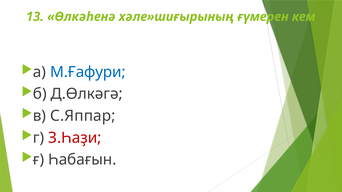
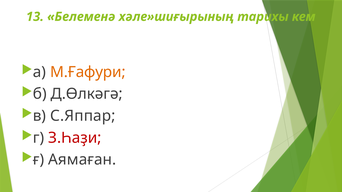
Өлкәһенә: Өлкәһенә -> Белеменә (81, 17)
ғүмерен: ғүмерен -> тарихы (263, 17)
М.Ғафури colour: blue -> orange (88, 72)
Һабағын: Һабағын -> Аямаған (82, 160)
